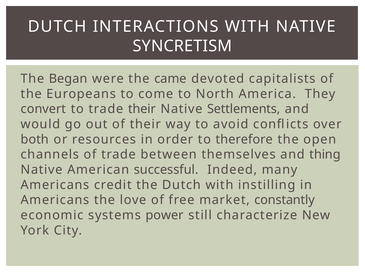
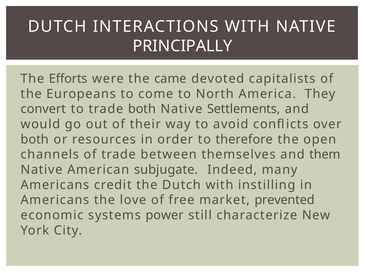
SYNCRETISM: SYNCRETISM -> PRINCIPALLY (182, 46)
Began: Began -> Efforts (68, 79)
trade their: their -> both (142, 109)
thing: thing -> them (325, 155)
successful: successful -> subjugate (166, 170)
constantly: constantly -> prevented (285, 201)
